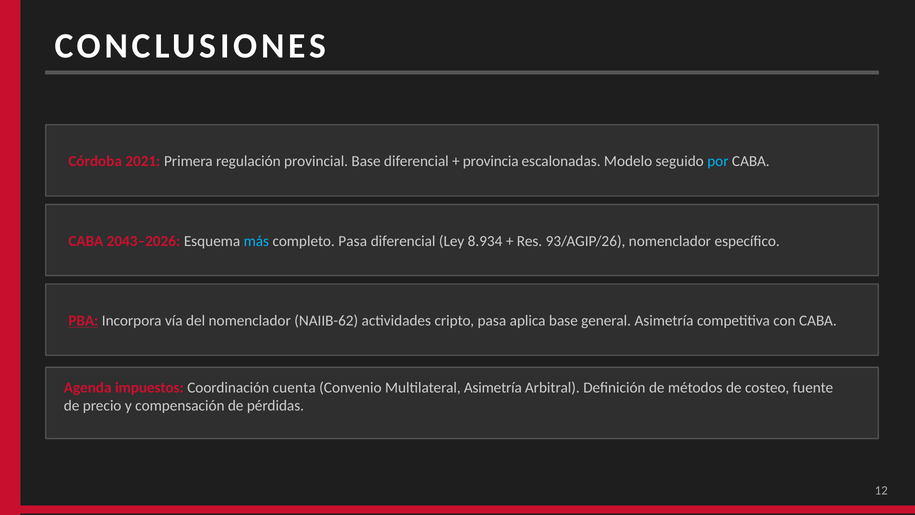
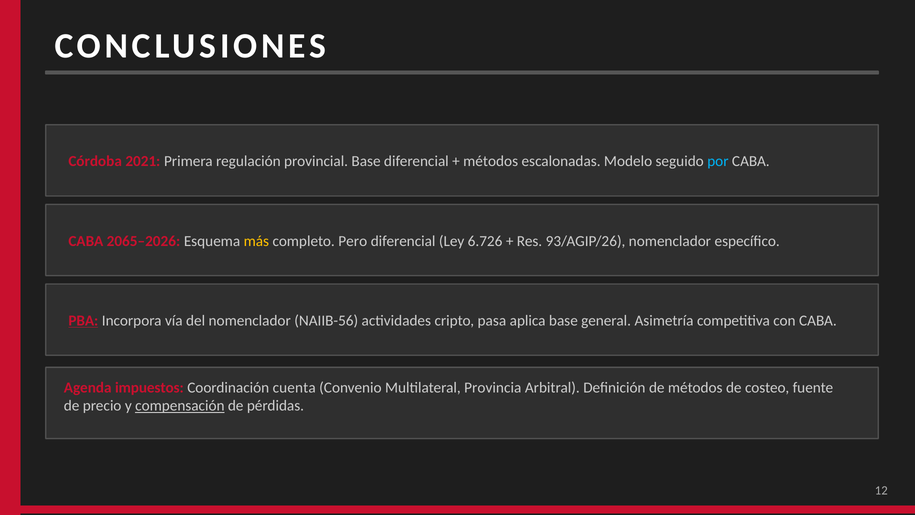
provincia: provincia -> métodos (491, 161)
2043–2026: 2043–2026 -> 2065–2026 (143, 241)
más colour: light blue -> yellow (256, 241)
completo Pasa: Pasa -> Pero (353, 241)
8.934: 8.934 -> 6.726 (485, 241)
NAIIB-62: NAIIB-62 -> NAIIB-56 (326, 321)
Multilateral Asimetría: Asimetría -> Provincia (493, 387)
compensación underline: none -> present (180, 406)
